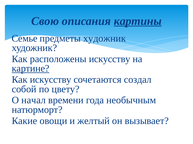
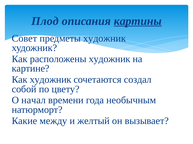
Свою: Свою -> Плод (45, 21)
Семье: Семье -> Совет (24, 39)
расположены искусству: искусству -> художник (110, 59)
картине underline: present -> none (31, 69)
Как искусству: искусству -> художник (51, 80)
овощи: овощи -> между (53, 121)
